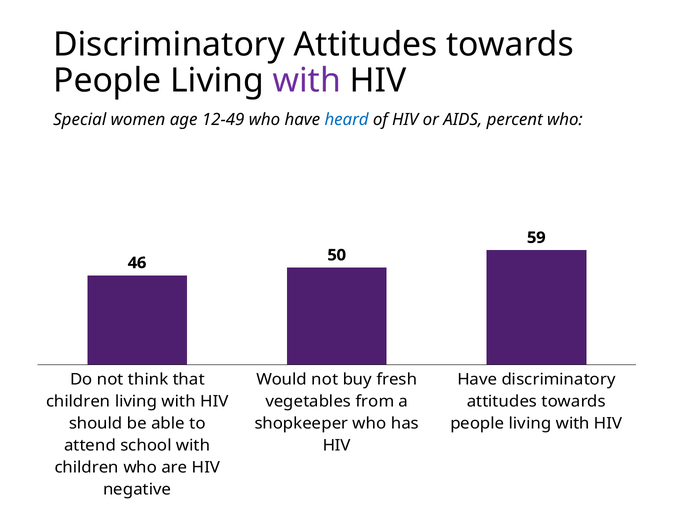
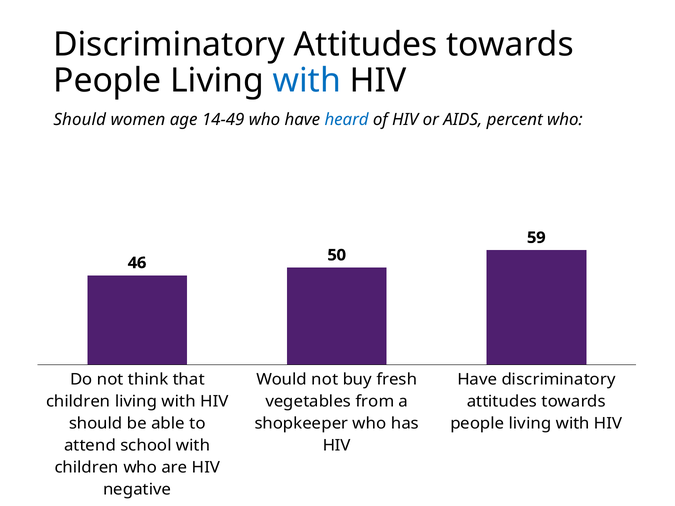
with colour: purple -> blue (307, 81)
Special: Special -> Should (80, 120)
12-49: 12-49 -> 14-49 (223, 120)
